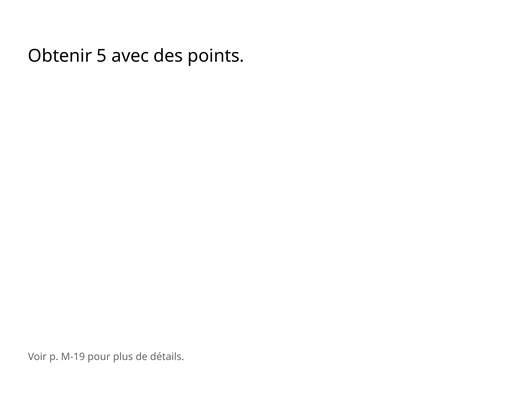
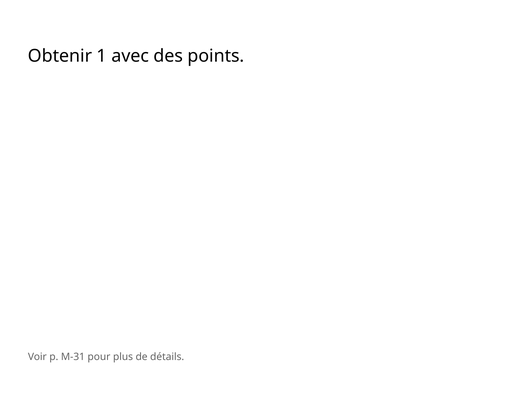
5: 5 -> 1 (102, 56)
M-19: M-19 -> M-31 (73, 356)
